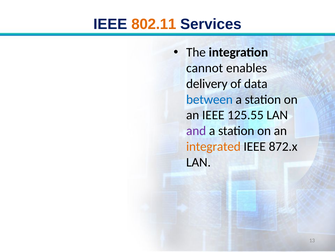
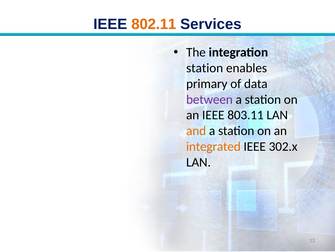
cannot: cannot -> station (205, 68)
delivery: delivery -> primary (207, 84)
between colour: blue -> purple (209, 99)
125.55: 125.55 -> 803.11 (245, 115)
and colour: purple -> orange (196, 130)
872.x: 872.x -> 302.x (283, 146)
